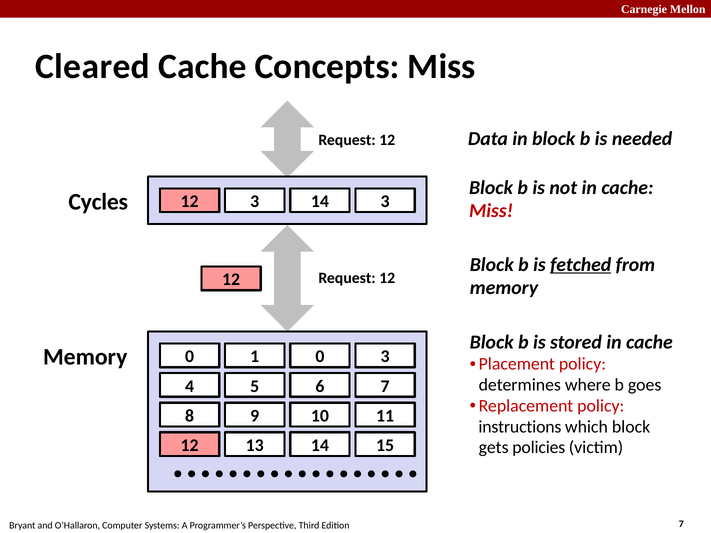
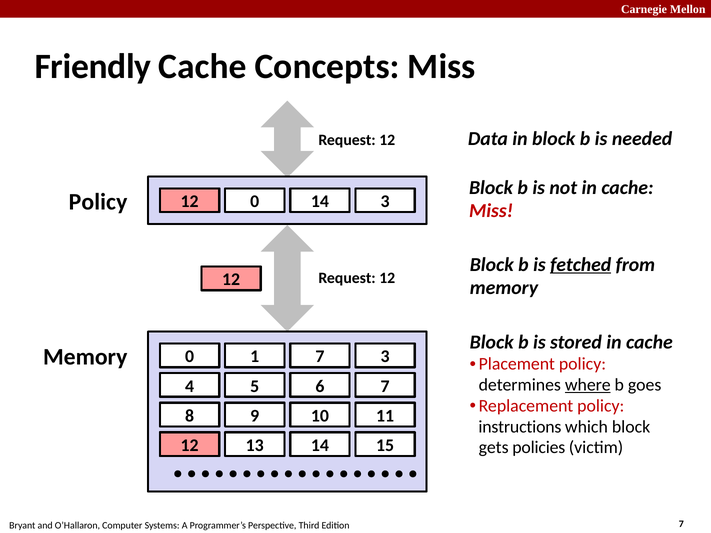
Cleared: Cleared -> Friendly (93, 67)
Cycles: Cycles -> Policy (98, 202)
3: 3 -> 0 (255, 202)
1 0: 0 -> 7 (320, 357)
where underline: none -> present (588, 385)
